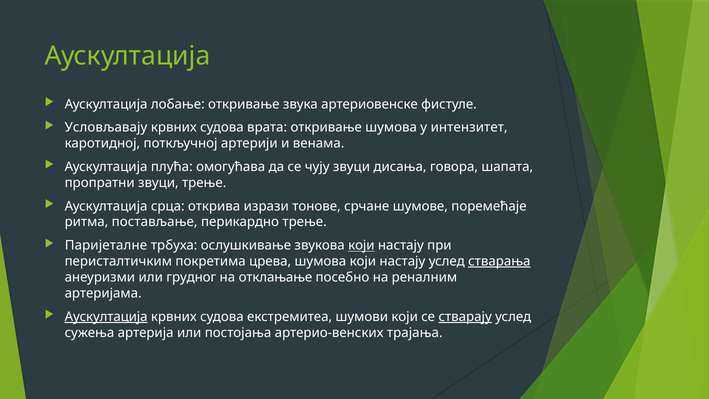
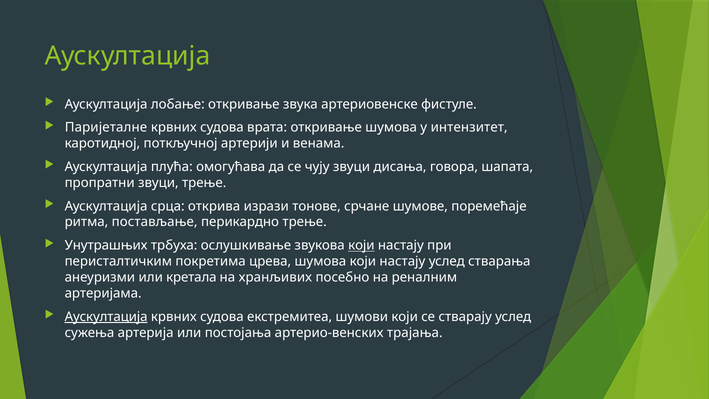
Условљавају: Условљавају -> Паријеталне (106, 127)
Паријеталне: Паријеталне -> Унутрашњих (106, 245)
стварања underline: present -> none (499, 261)
грудног: грудног -> кретала (191, 277)
отклањање: отклањање -> хранљивих (275, 277)
стварају underline: present -> none (465, 317)
